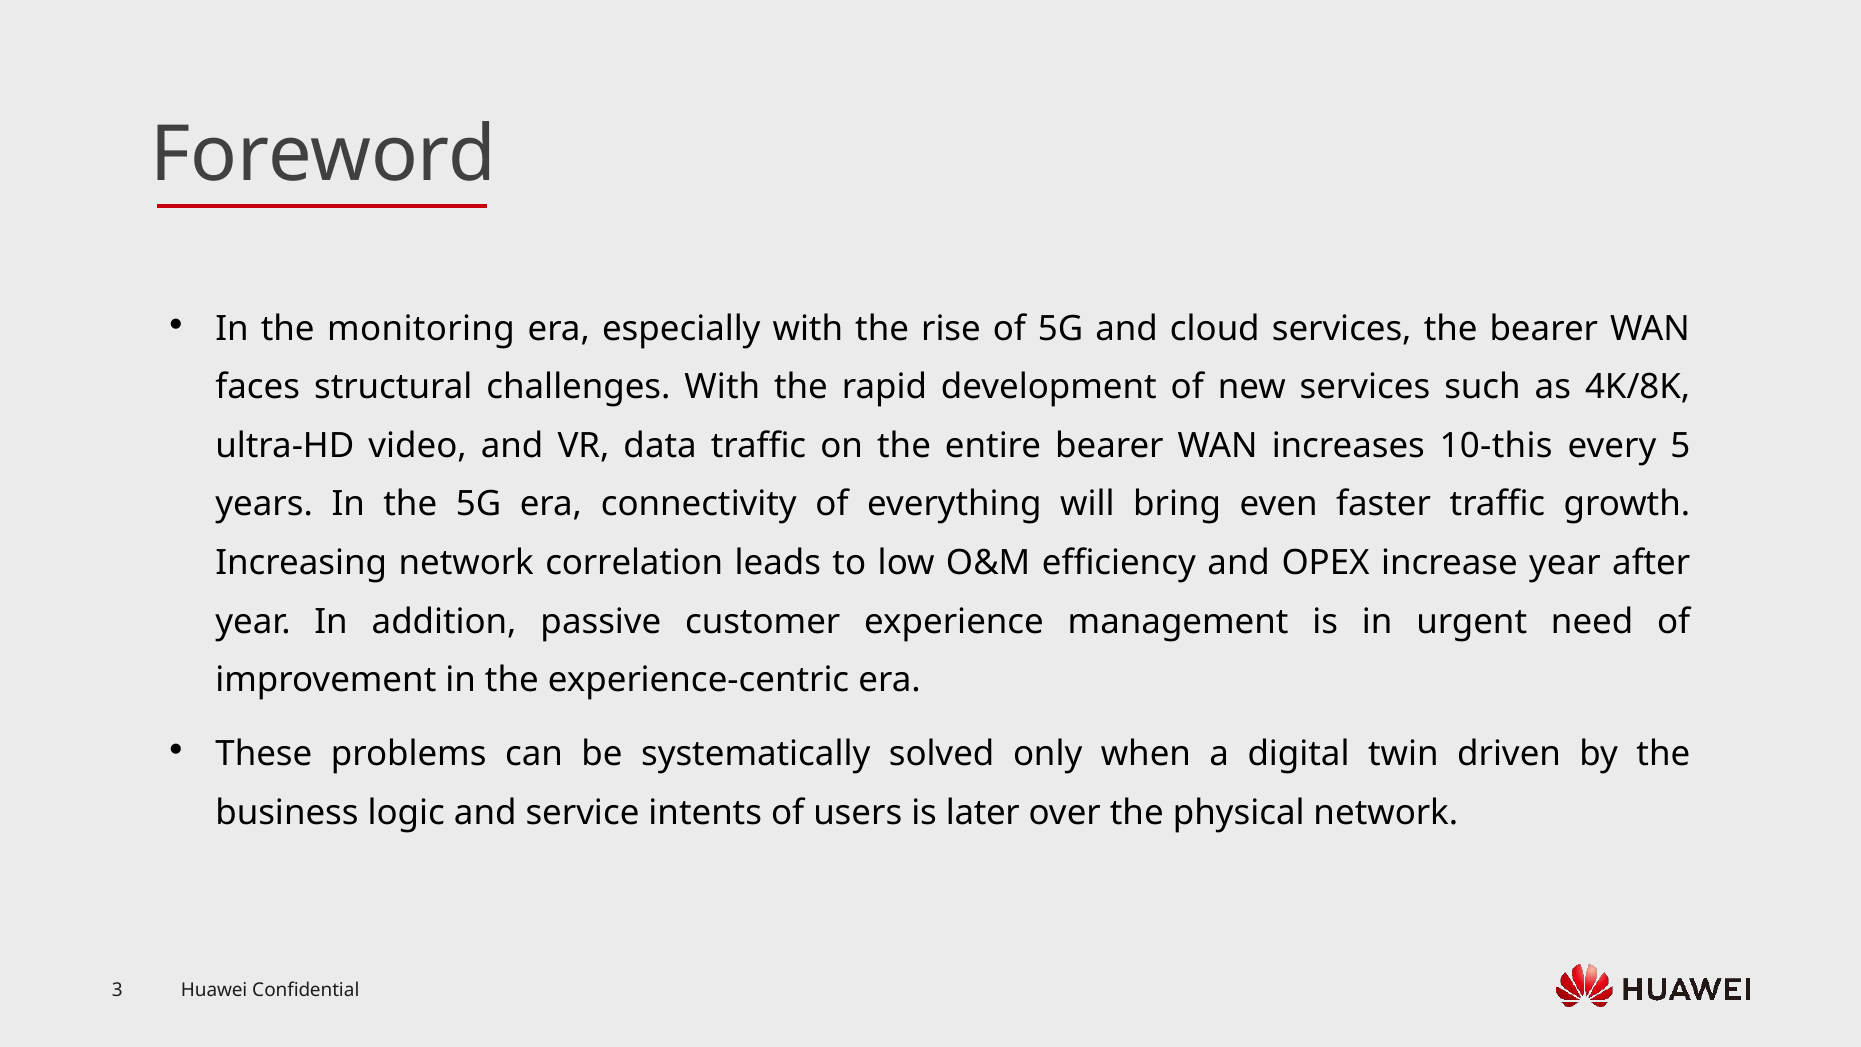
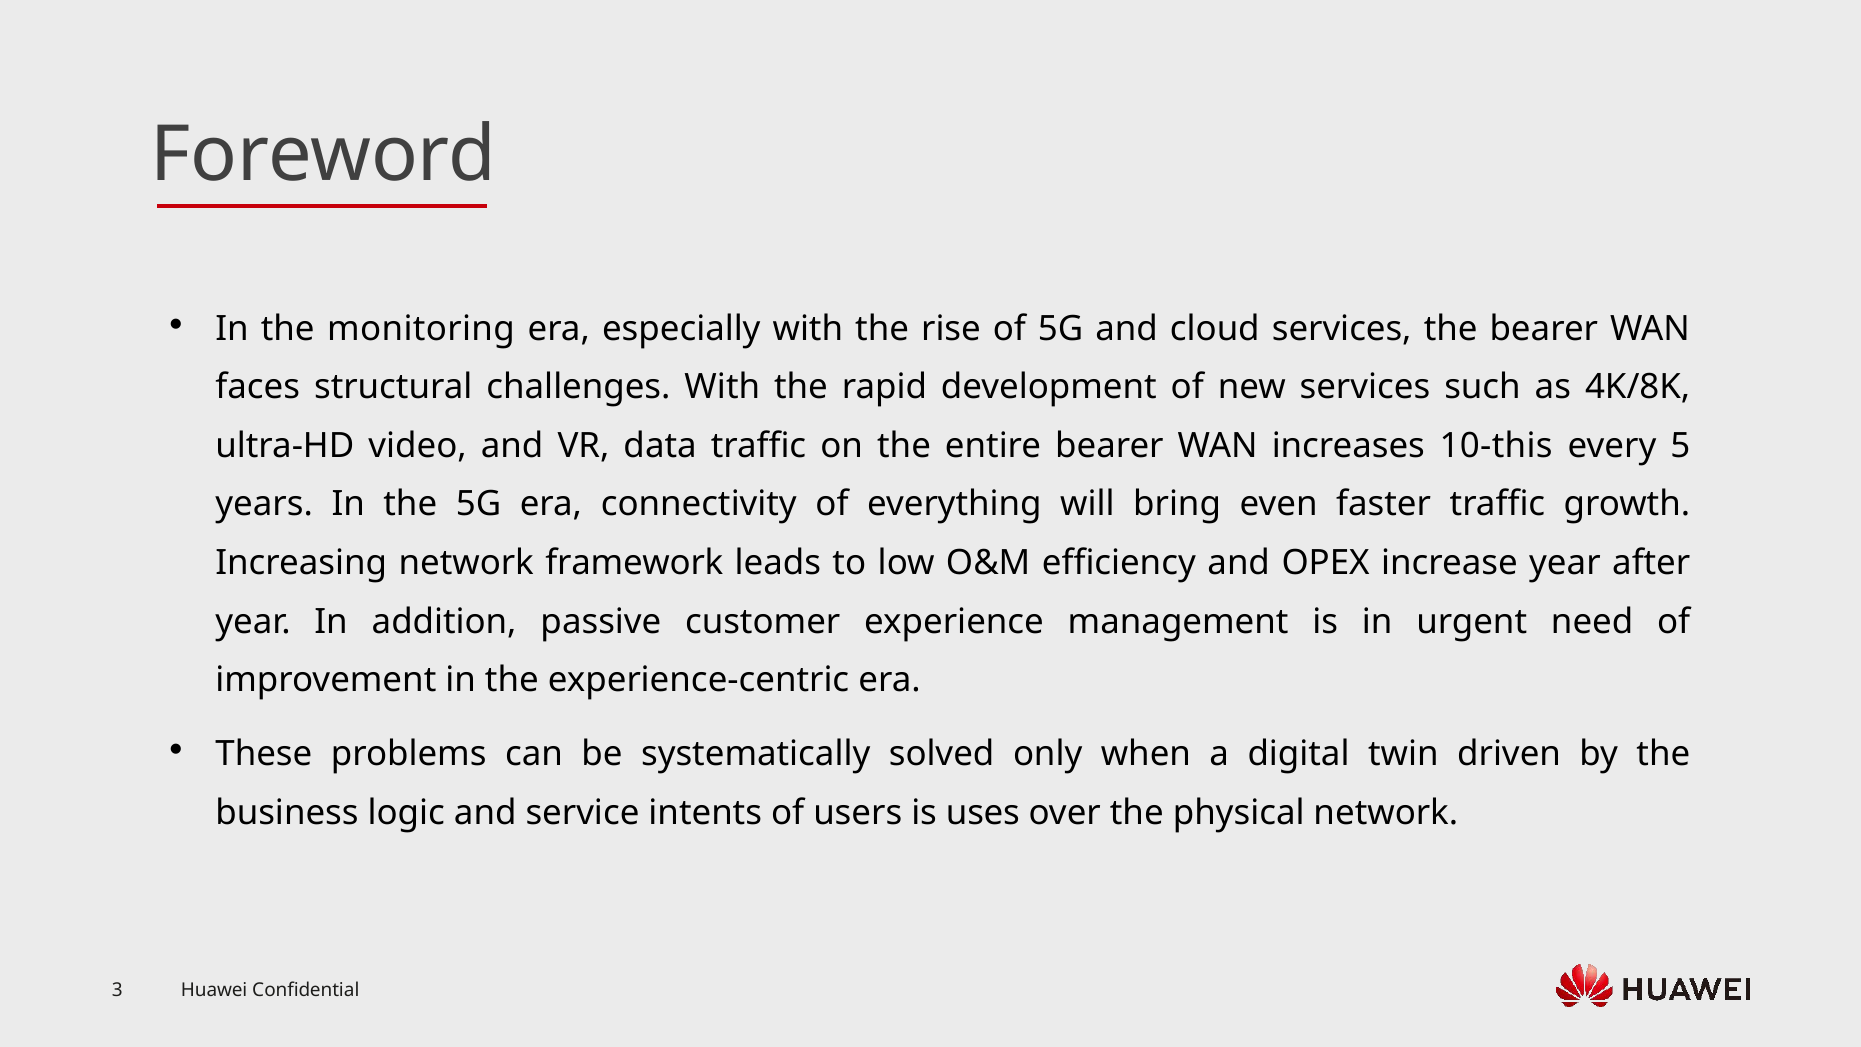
correlation: correlation -> framework (634, 563)
later: later -> uses (983, 812)
